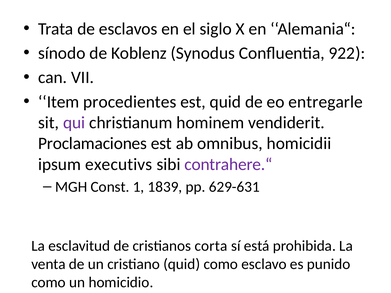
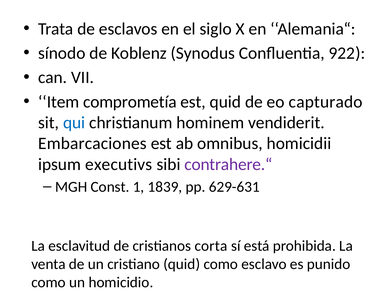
procedientes: procedientes -> comprometía (130, 102)
entregarle: entregarle -> capturado (326, 102)
qui colour: purple -> blue (74, 123)
Proclamaciones: Proclamaciones -> Embarcaciones (92, 144)
